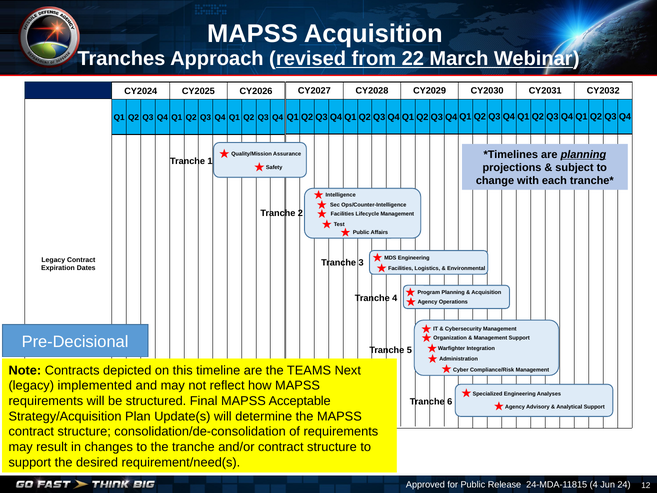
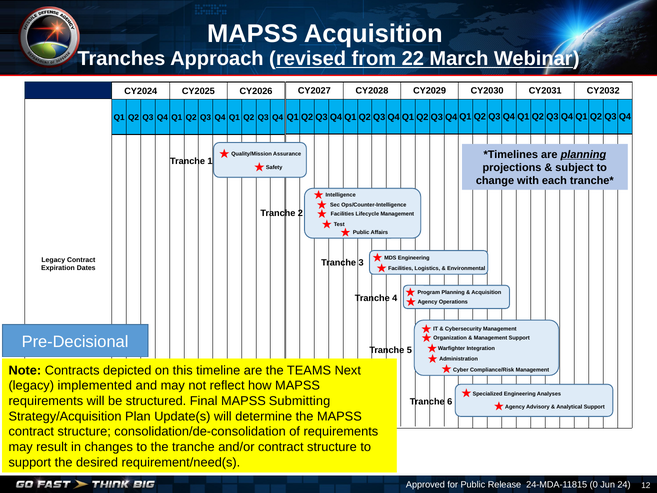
Acceptable: Acceptable -> Submitting (300, 401)
24-MDA-11815 4: 4 -> 0 (594, 484)
